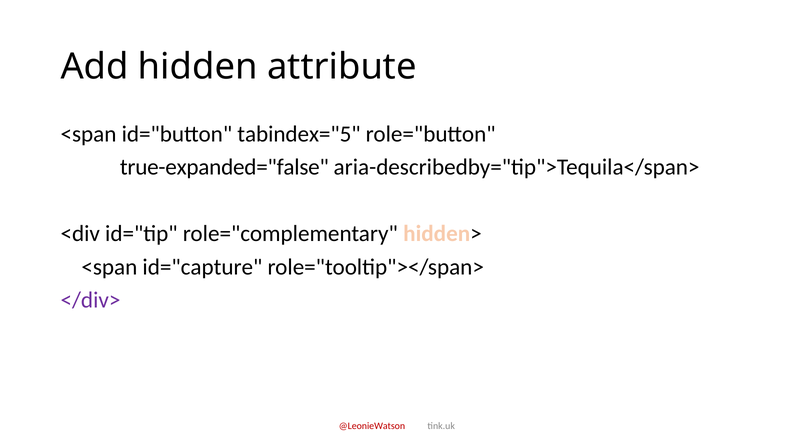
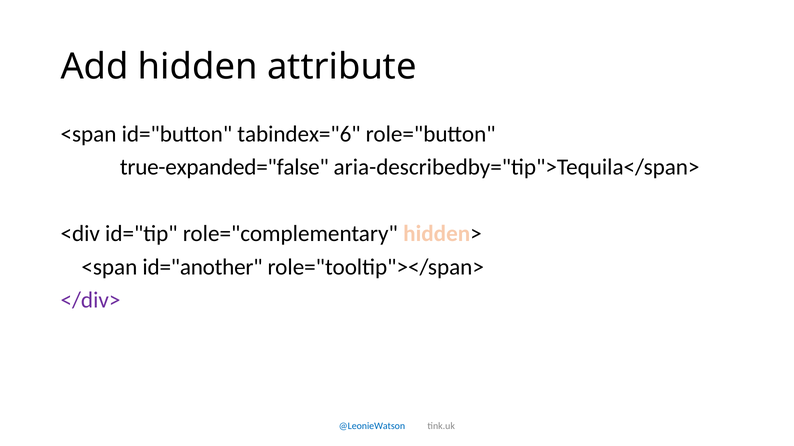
tabindex="5: tabindex="5 -> tabindex="6 (299, 134)
id="capture: id="capture -> id="another (203, 267)
@LeonieWatson colour: red -> blue (372, 426)
